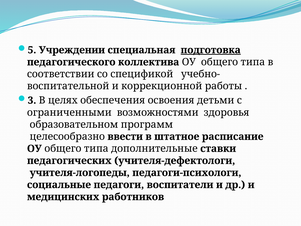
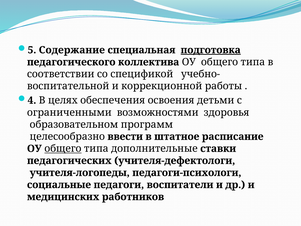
Учреждении: Учреждении -> Содержание (72, 50)
3: 3 -> 4 (32, 100)
общего underline: none -> present (63, 148)
